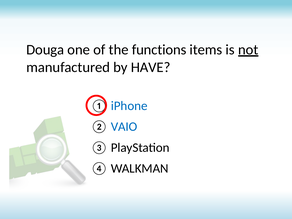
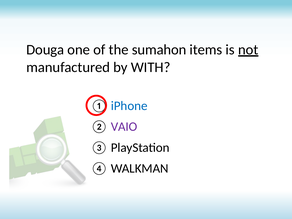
functions: functions -> sumahon (159, 50)
HAVE: HAVE -> WITH (151, 67)
VAIO colour: blue -> purple (124, 127)
